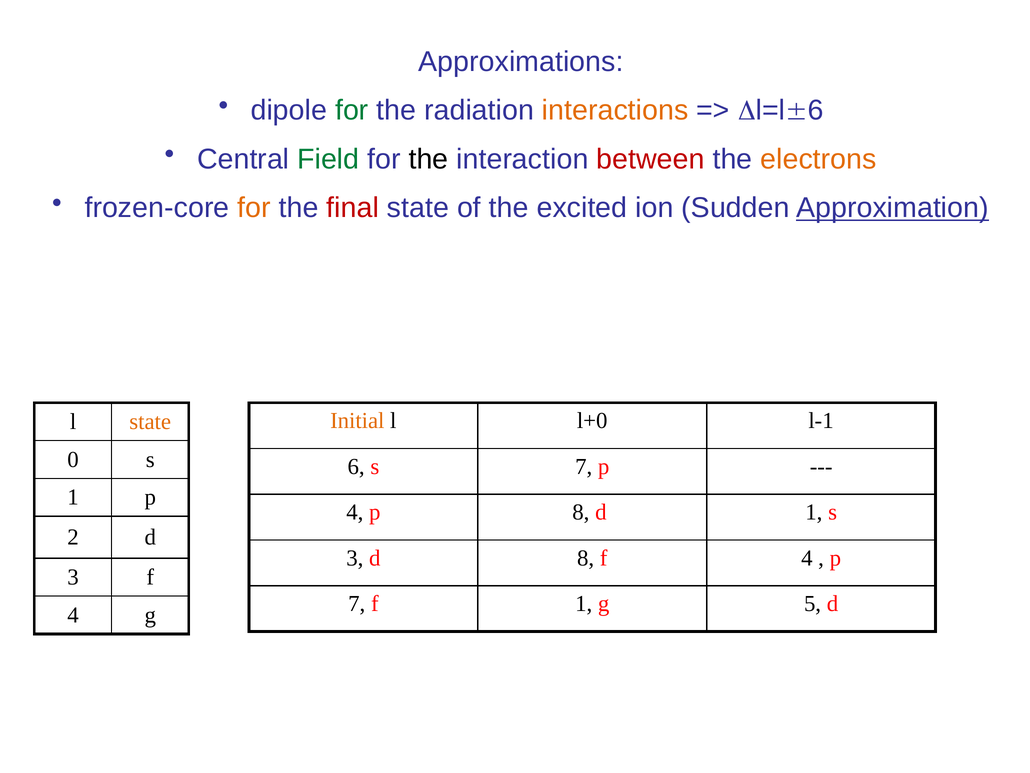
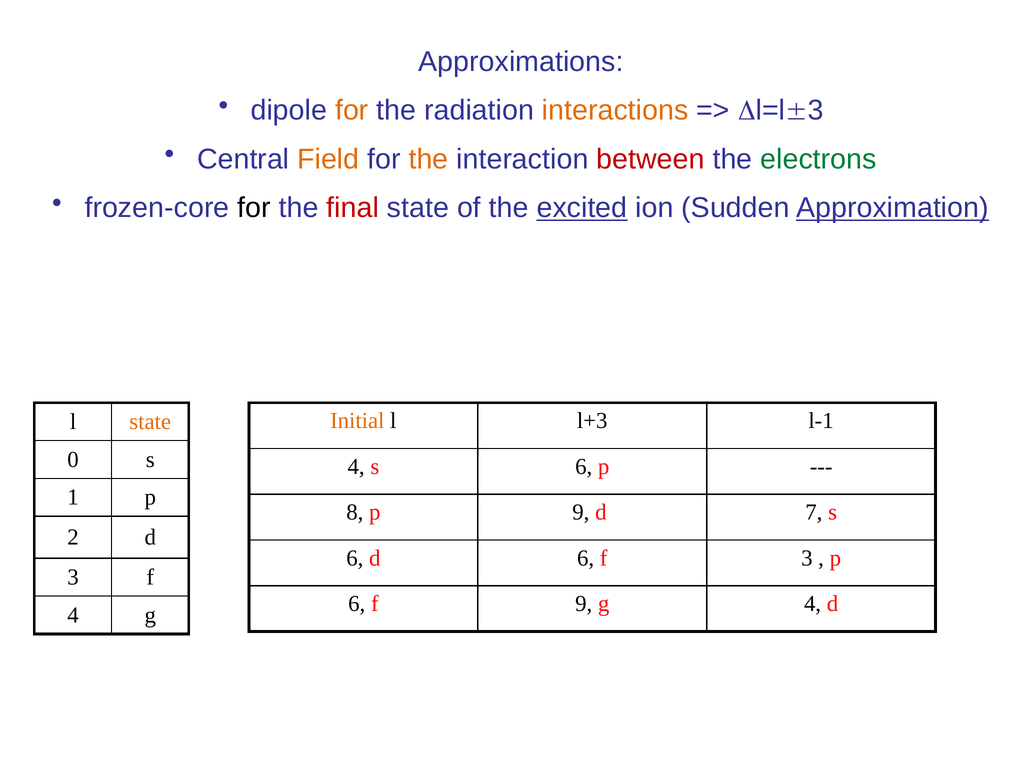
for colour: green -> orange (352, 110)
6: 6 -> 3 (816, 110)
Field colour: green -> orange (328, 159)
the colour: black -> orange (428, 159)
electrons colour: orange -> green (818, 159)
for colour: orange -> black (254, 208)
excited underline: none -> present (582, 208)
l+0: l+0 -> l+3 (592, 421)
6: 6 -> 4 (356, 466)
7: 7 -> 6 (584, 466)
4: 4 -> 8 (355, 512)
p 8: 8 -> 9 (581, 512)
d 1: 1 -> 7 (814, 512)
3: 3 -> 6 (355, 558)
d 8: 8 -> 6 (586, 558)
4: 4 -> 3 (807, 558)
7: 7 -> 6 (357, 603)
f 1: 1 -> 9 (584, 603)
g 5: 5 -> 4 (813, 603)
